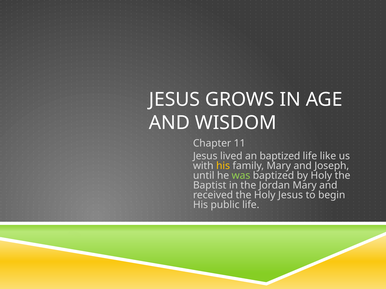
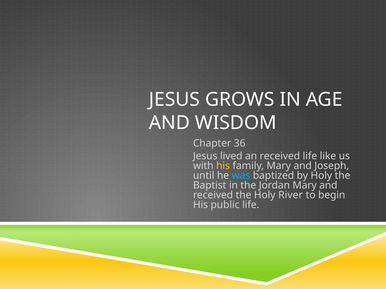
11: 11 -> 36 (240, 144)
an baptized: baptized -> received (280, 156)
was colour: light green -> light blue (241, 176)
Holy Jesus: Jesus -> River (291, 195)
